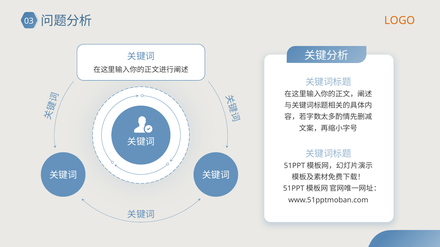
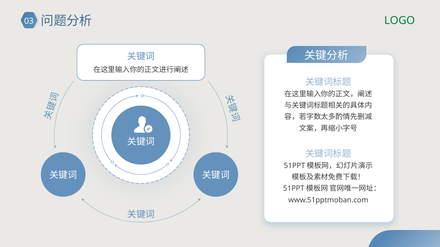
LOGO colour: orange -> green (400, 21)
